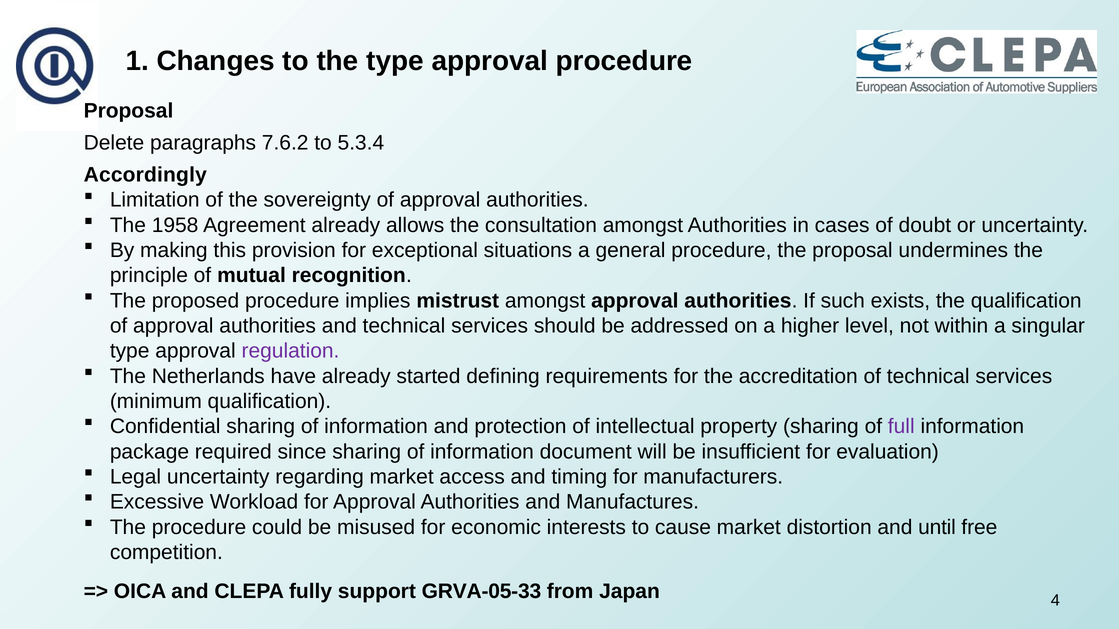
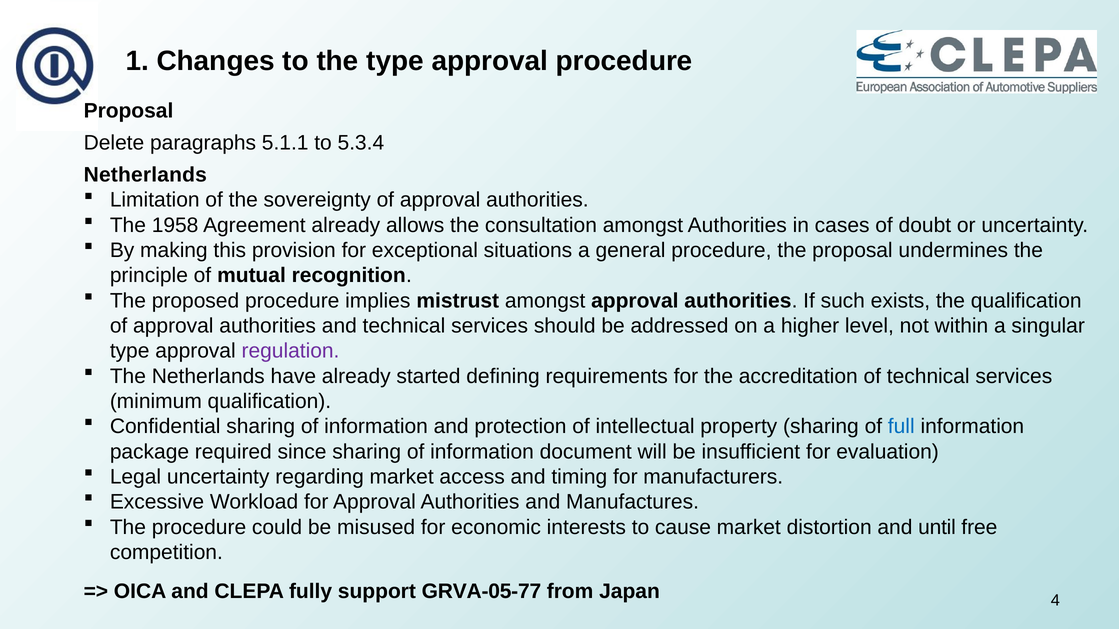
7.6.2: 7.6.2 -> 5.1.1 (285, 143)
Accordingly: Accordingly -> Netherlands (145, 175)
full colour: purple -> blue (901, 427)
GRVA-05-33: GRVA-05-33 -> GRVA-05-77 (481, 592)
